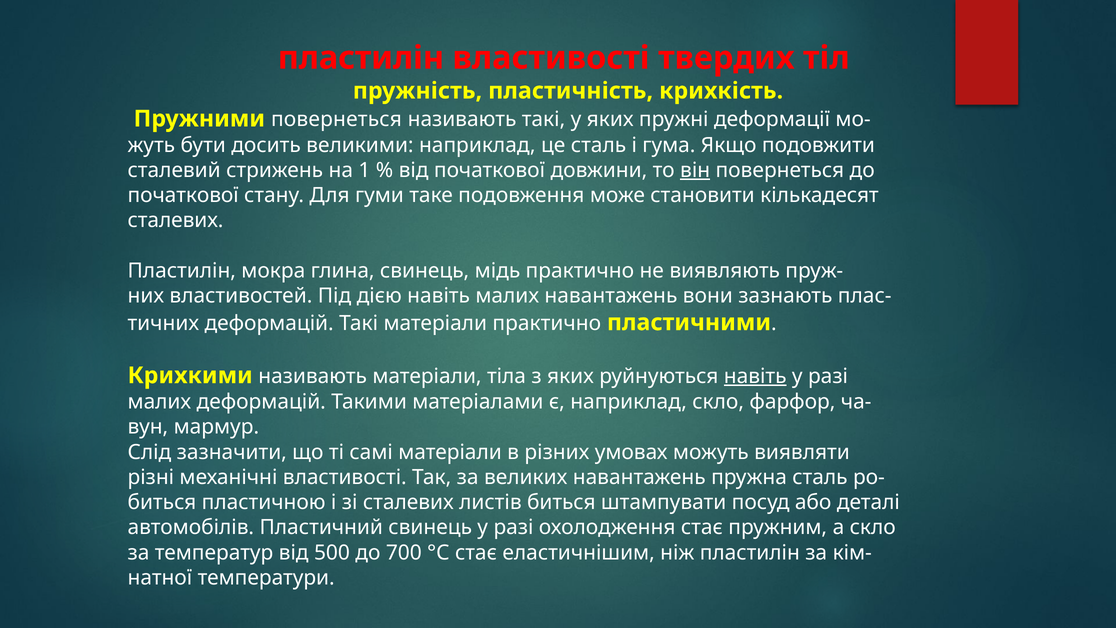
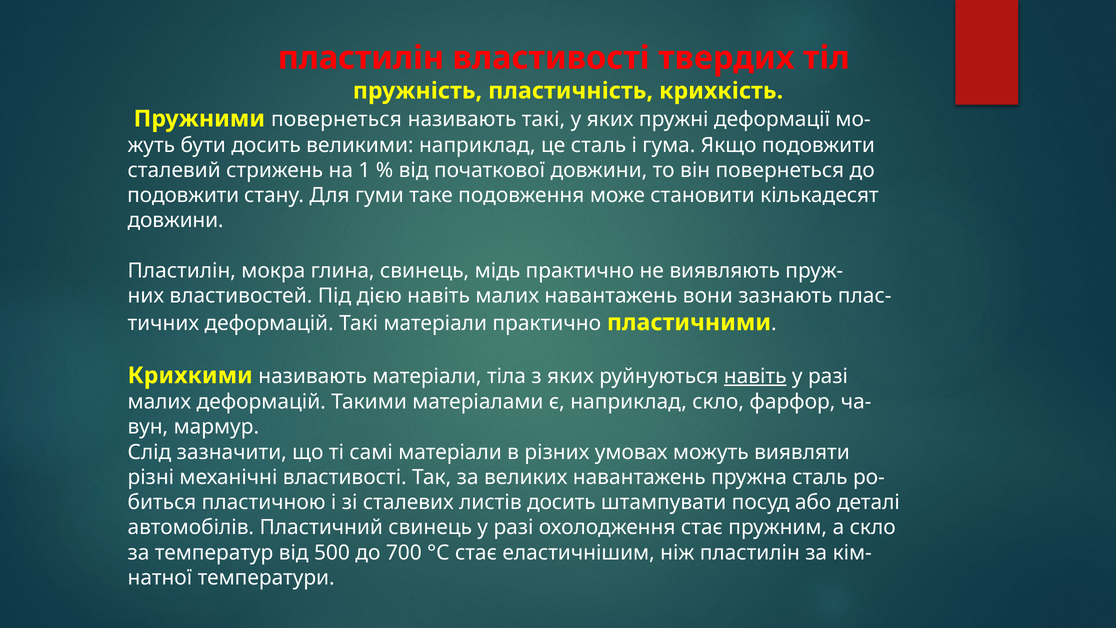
він underline: present -> none (695, 170)
початкової: початкової -> подовжити (183, 195)
сталевих: сталевих -> довжини (176, 220)
листів биться: биться -> досить (561, 502)
